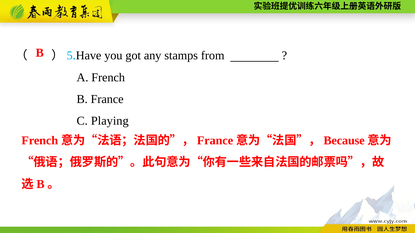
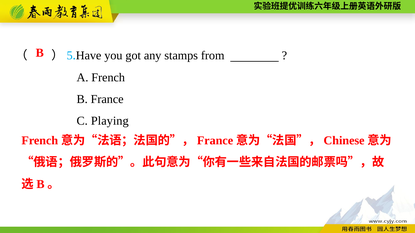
Because: Because -> Chinese (344, 141)
